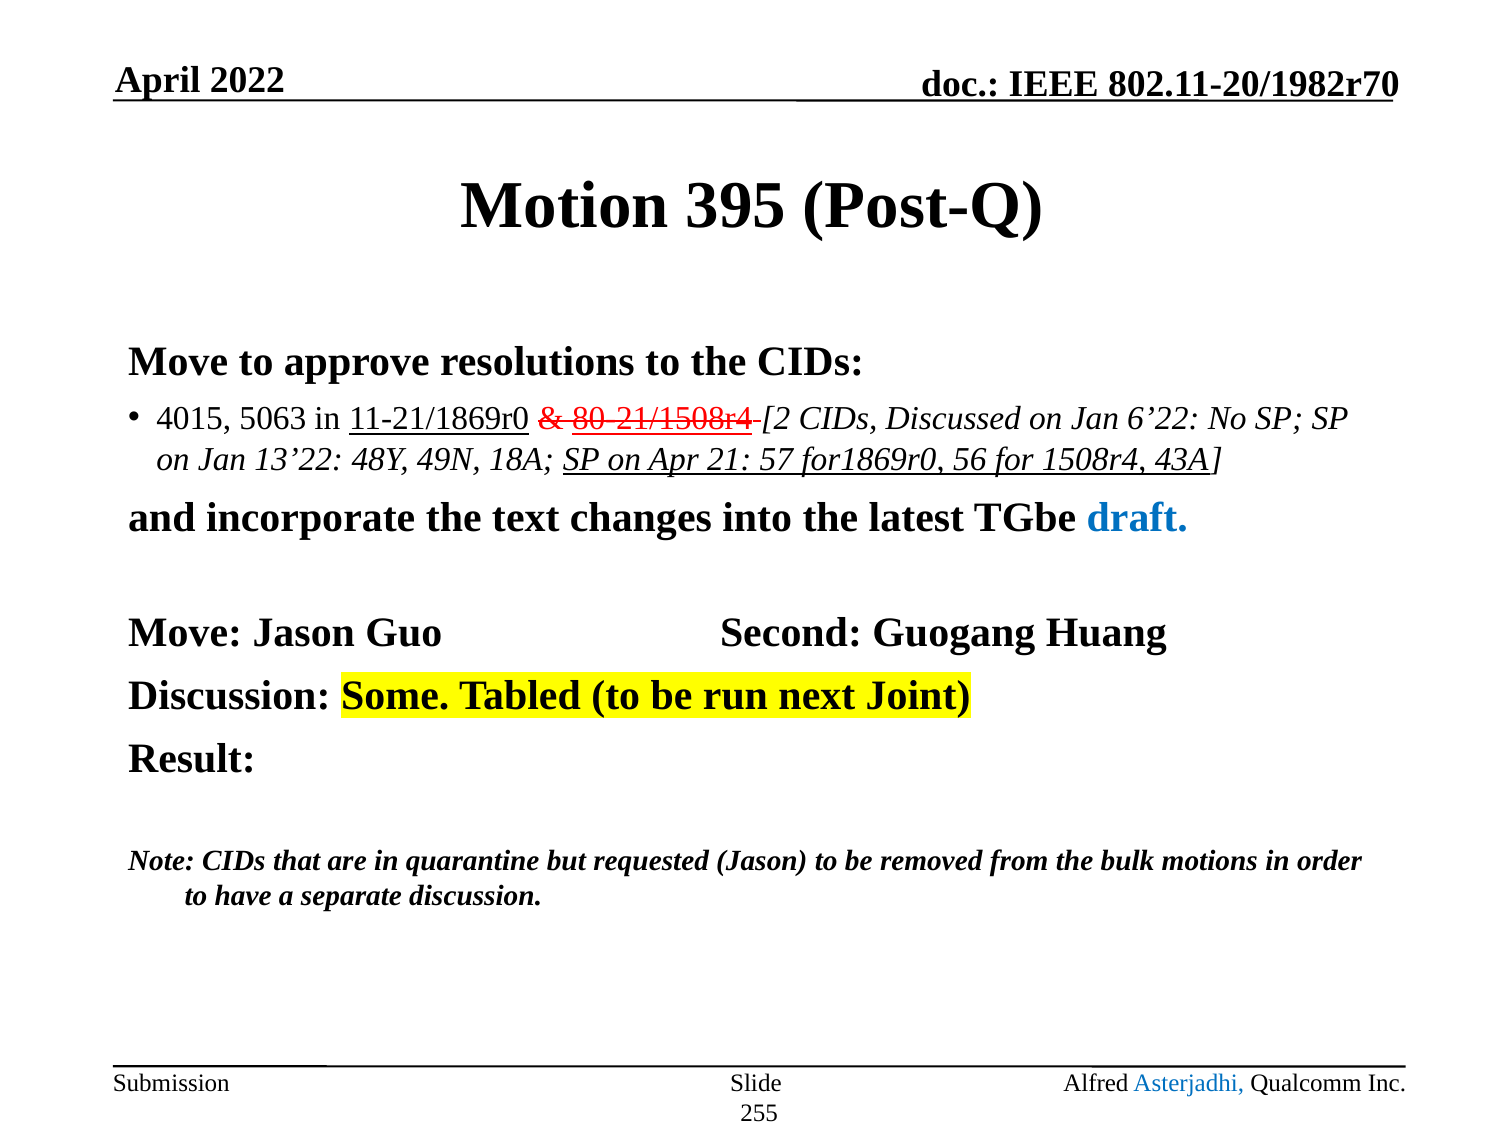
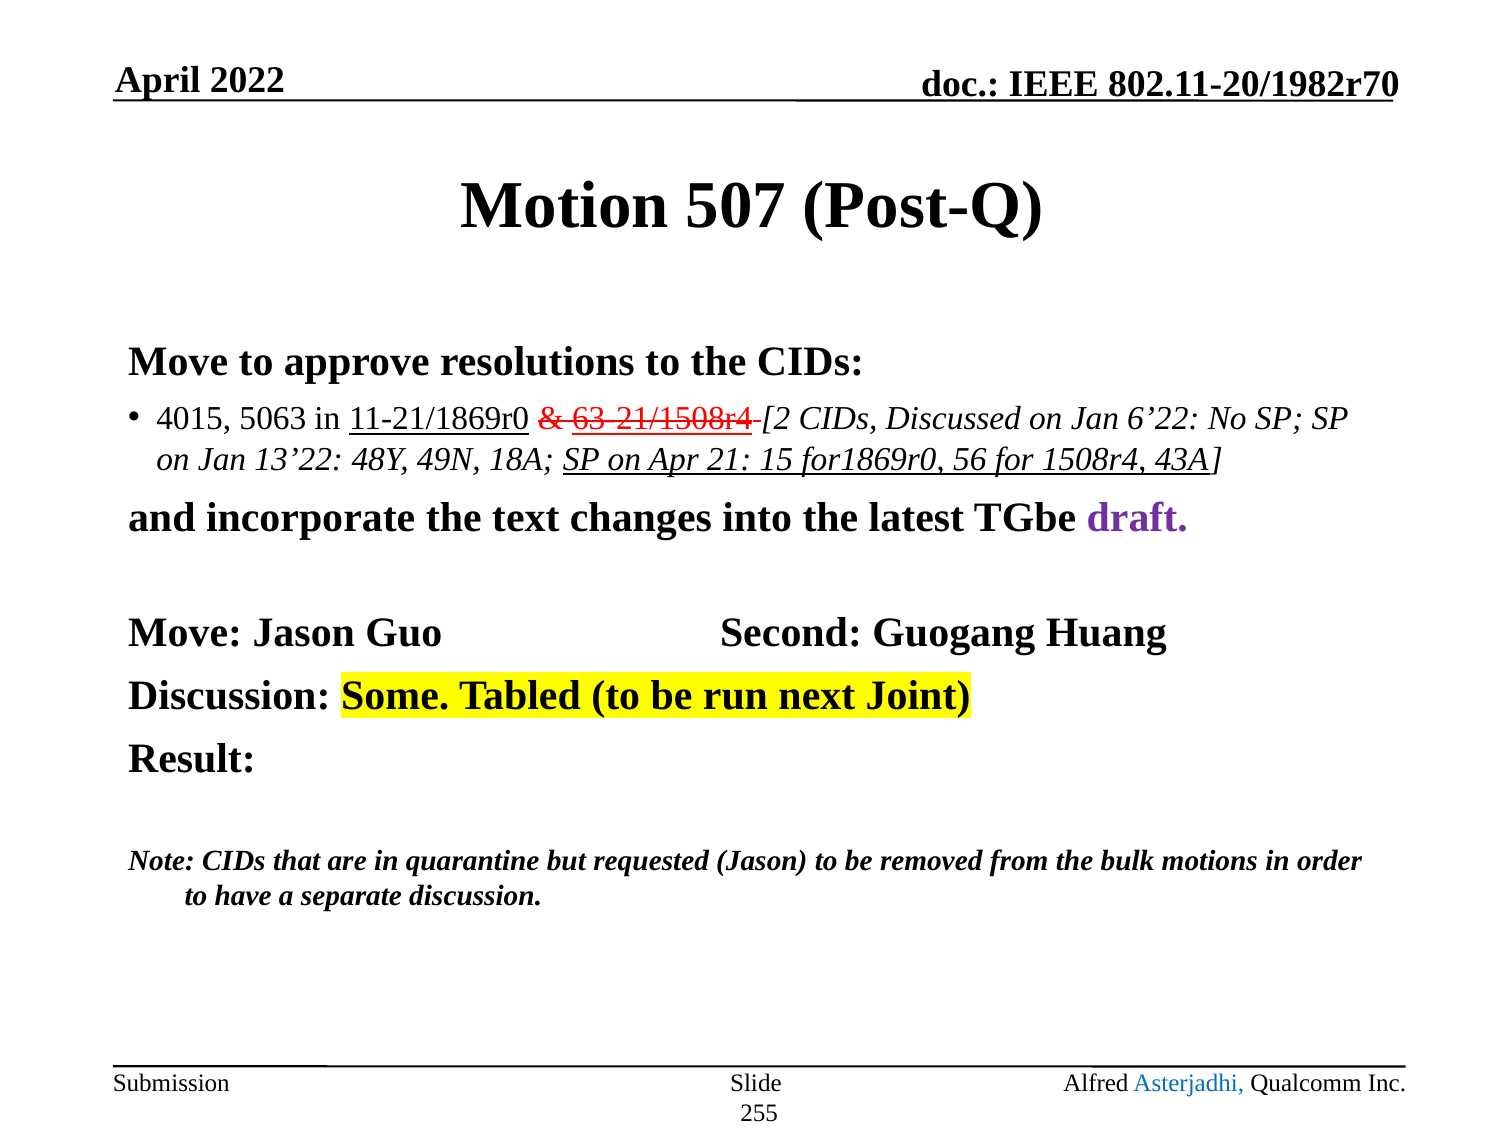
395: 395 -> 507 (736, 205)
80-21/1508r4: 80-21/1508r4 -> 63-21/1508r4 (662, 419)
57: 57 -> 15 (776, 459)
draft colour: blue -> purple (1137, 518)
